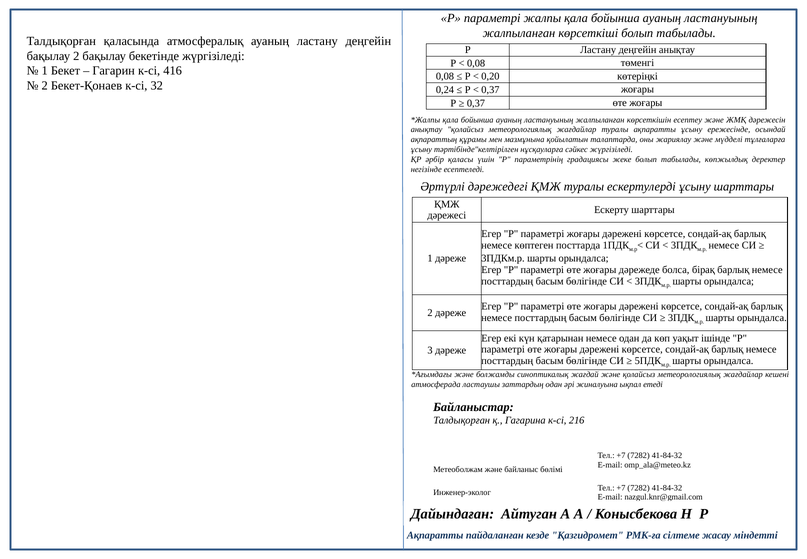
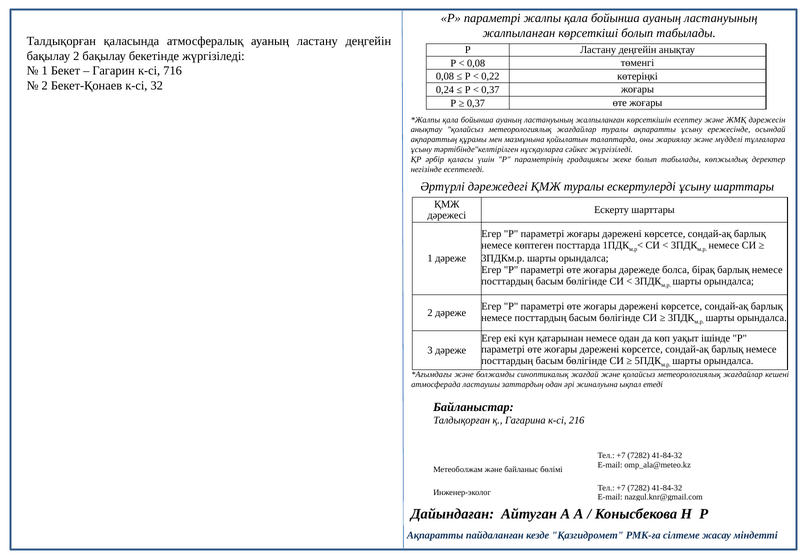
416: 416 -> 716 (173, 71)
0,20: 0,20 -> 0,22 (490, 76)
